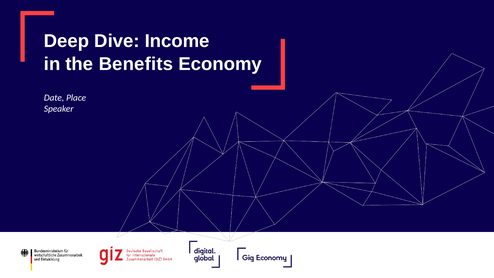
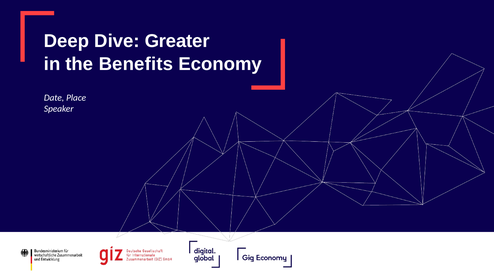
Income: Income -> Greater (177, 41)
